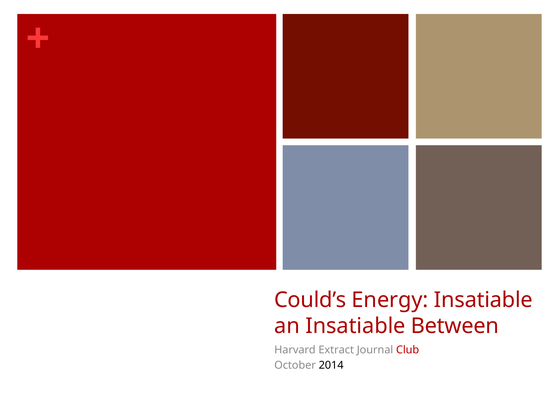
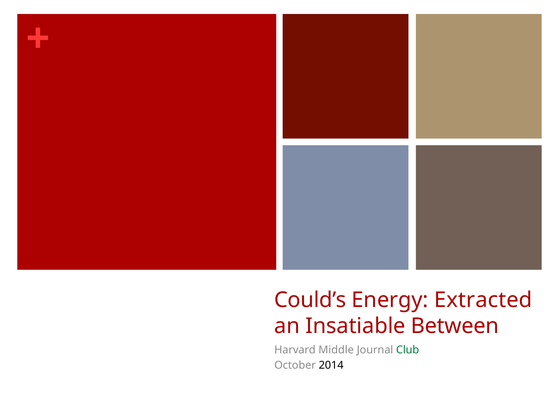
Energy Insatiable: Insatiable -> Extracted (483, 300)
Extract: Extract -> Middle (336, 350)
Club colour: red -> green (408, 350)
